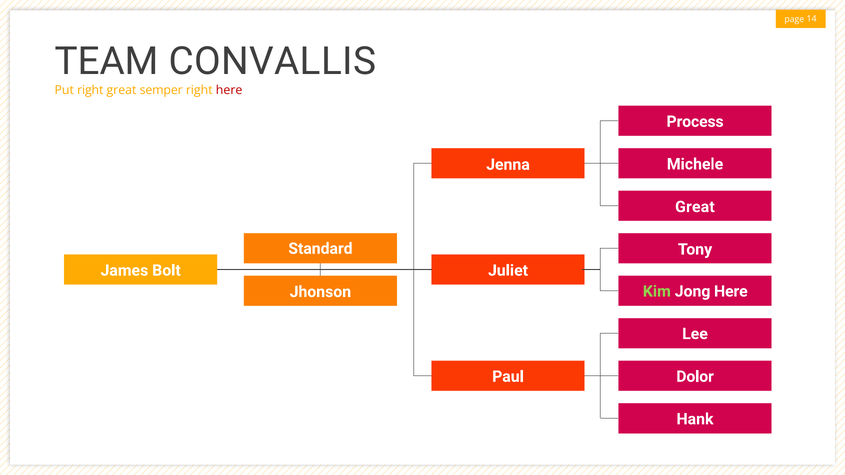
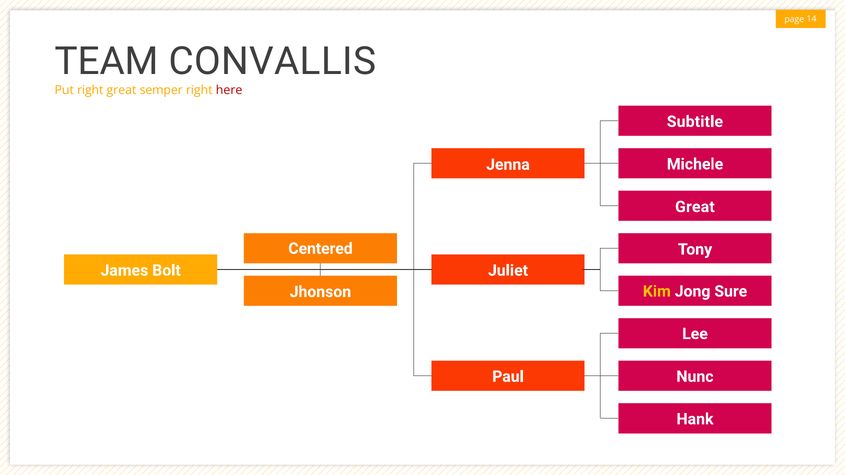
Process: Process -> Subtitle (695, 122)
Standard: Standard -> Centered (320, 249)
Kim colour: light green -> yellow (657, 292)
Jong Here: Here -> Sure (731, 292)
Dolor: Dolor -> Nunc (695, 377)
